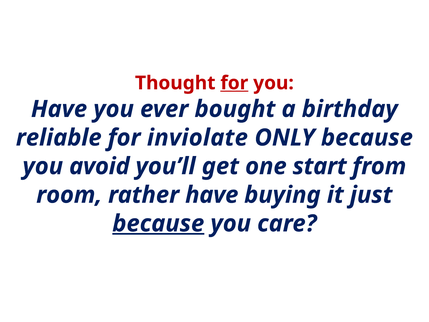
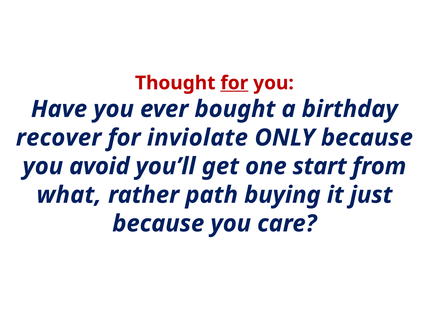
reliable: reliable -> recover (59, 138)
room: room -> what (69, 195)
rather have: have -> path (212, 195)
because underline: present -> none (158, 223)
